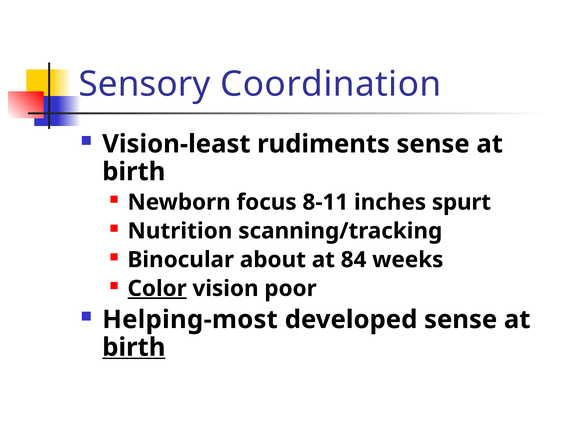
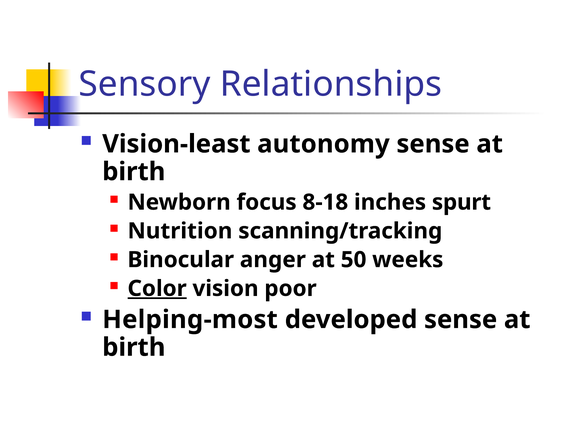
Coordination: Coordination -> Relationships (331, 84)
rudiments: rudiments -> autonomy (323, 144)
8-11: 8-11 -> 8-18 (325, 202)
about: about -> anger (273, 260)
84: 84 -> 50 (354, 260)
birth underline: present -> none (134, 348)
